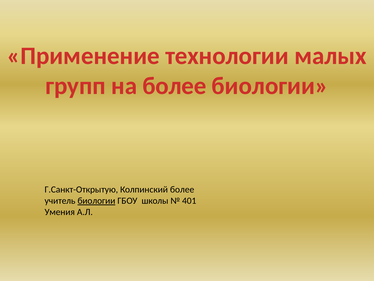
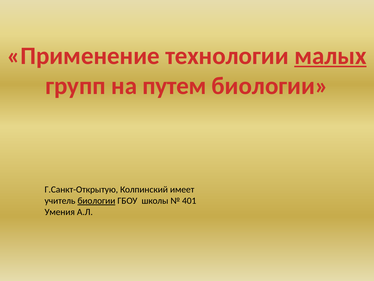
малых underline: none -> present (330, 56)
на более: более -> путем (174, 86)
Колпинский более: более -> имеет (182, 189)
